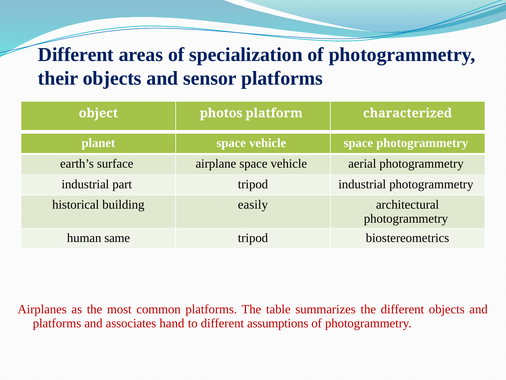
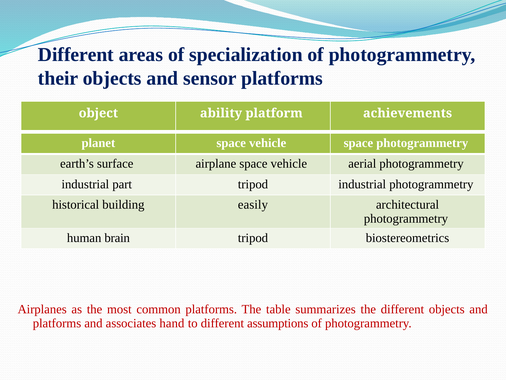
photos: photos -> ability (221, 113)
characterized: characterized -> achievements (408, 113)
same: same -> brain (117, 238)
